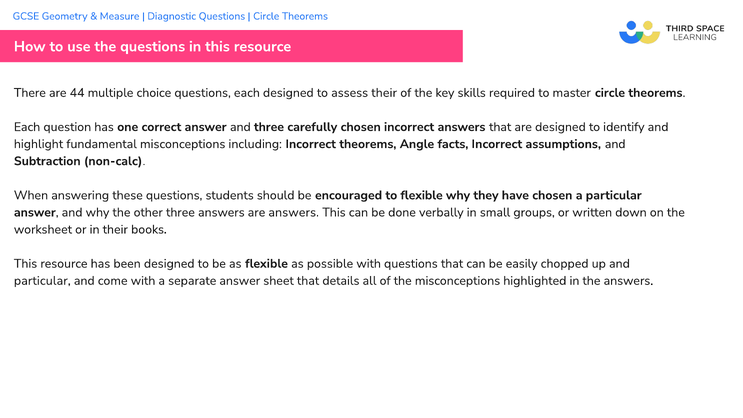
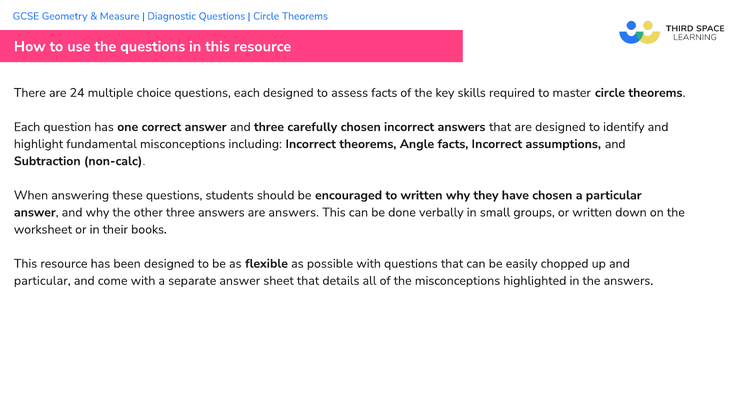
44: 44 -> 24 (77, 93)
assess their: their -> facts (384, 93)
to flexible: flexible -> written (421, 195)
